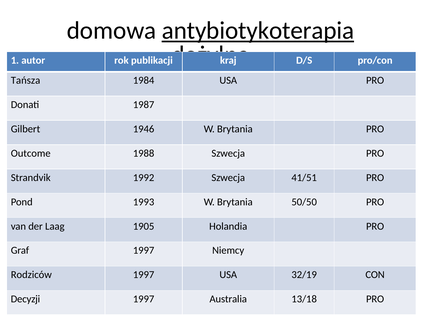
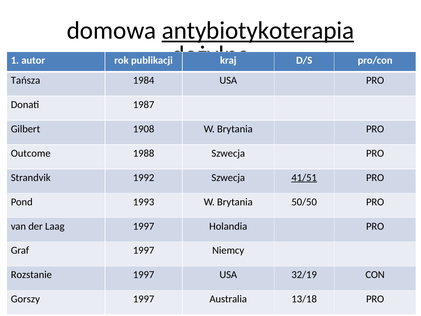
1946: 1946 -> 1908 (144, 129)
41/51 underline: none -> present (304, 177)
Laag 1905: 1905 -> 1997 (144, 226)
Rodziców: Rodziców -> Rozstanie (31, 275)
Decyzji: Decyzji -> Gorszy (25, 299)
